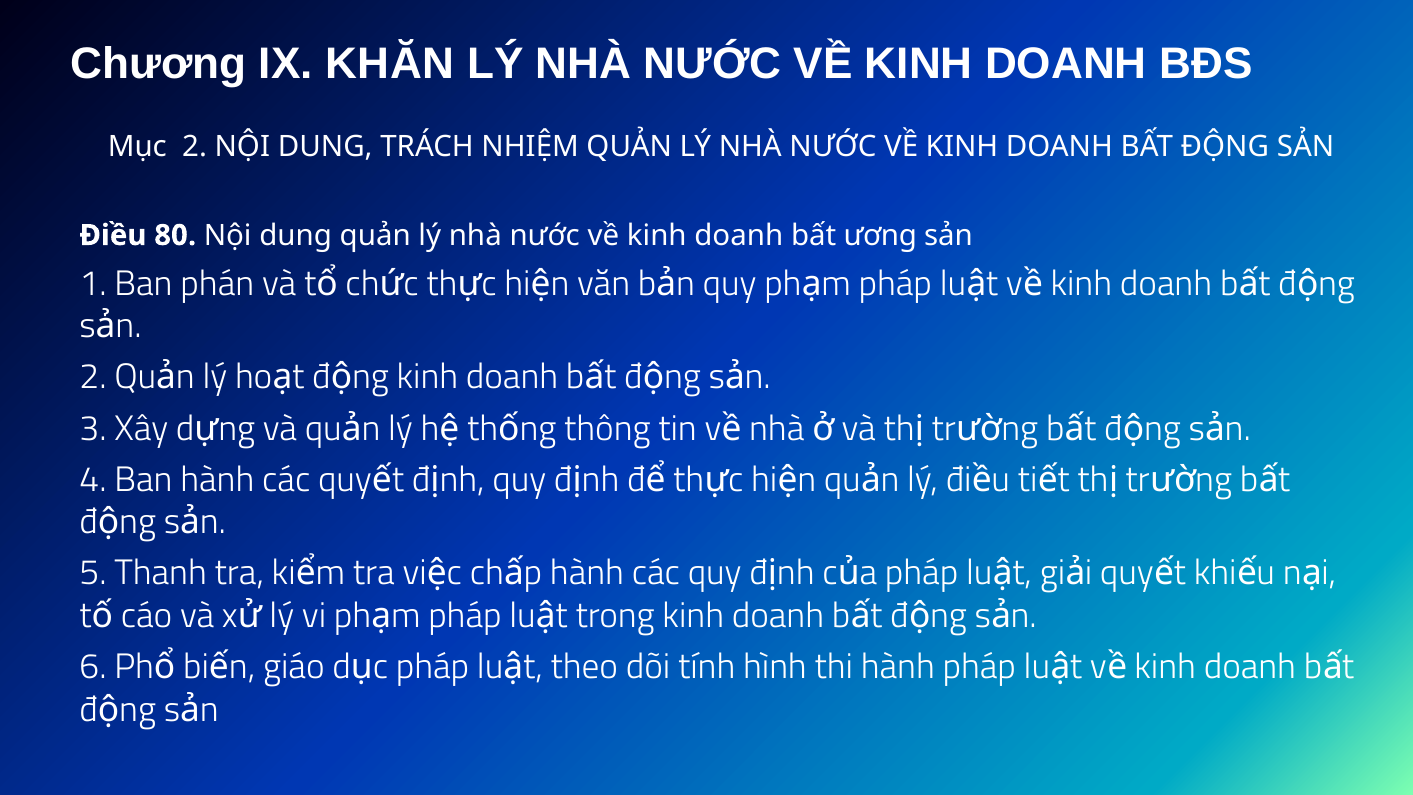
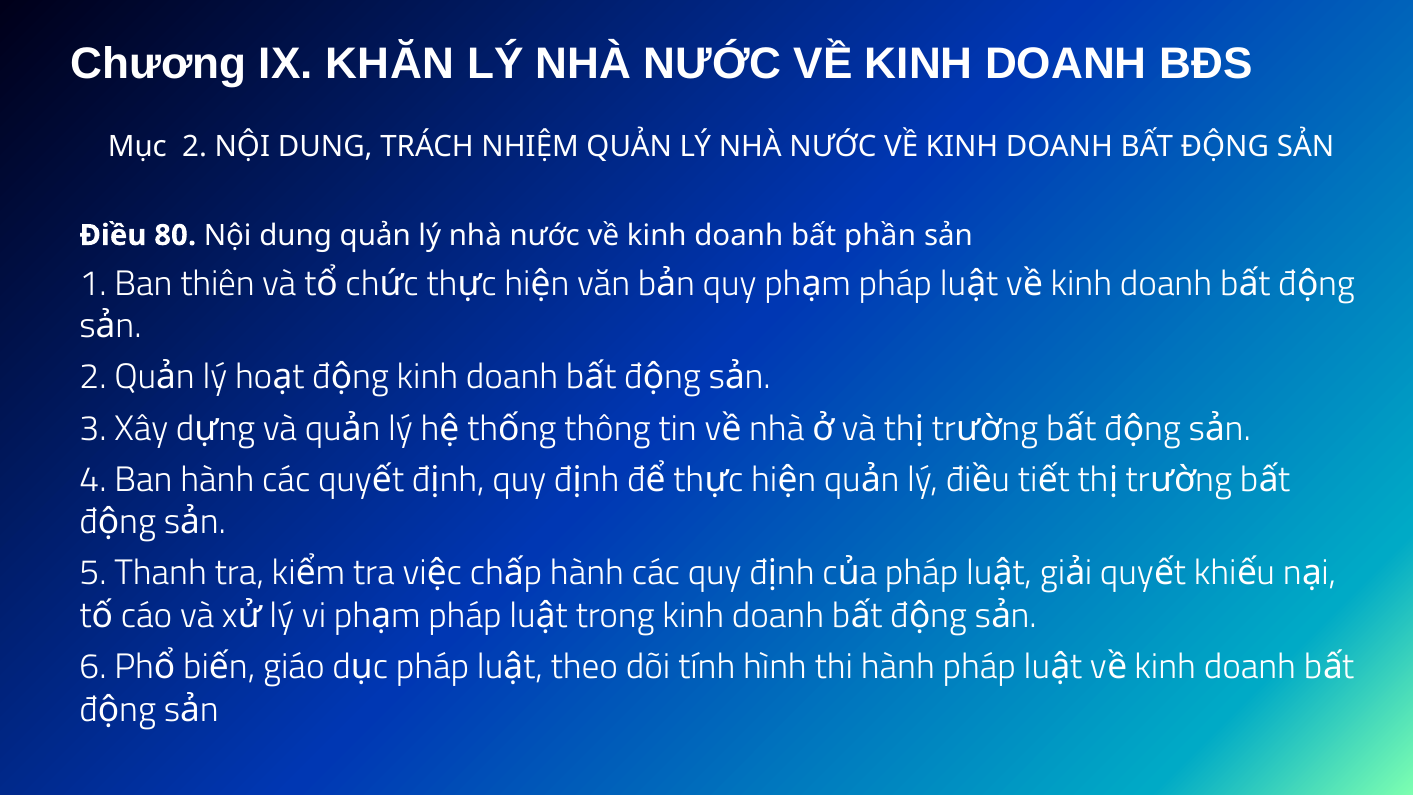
ương: ương -> phần (880, 235)
phán: phán -> thiên (217, 283)
